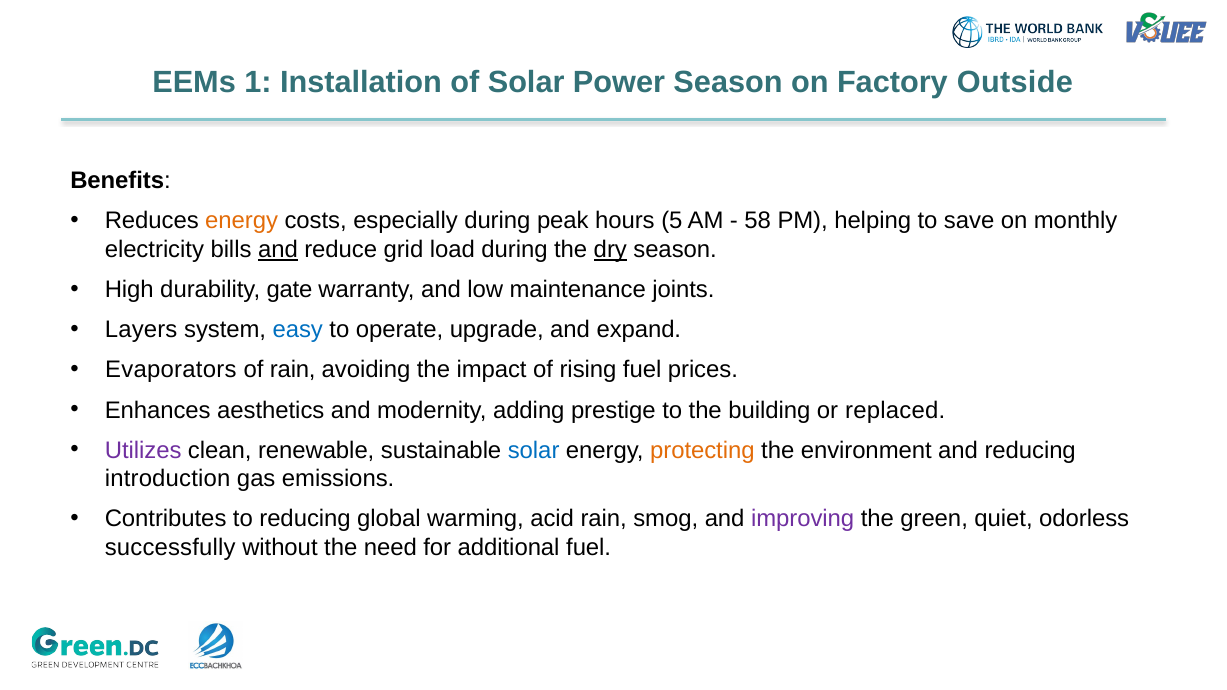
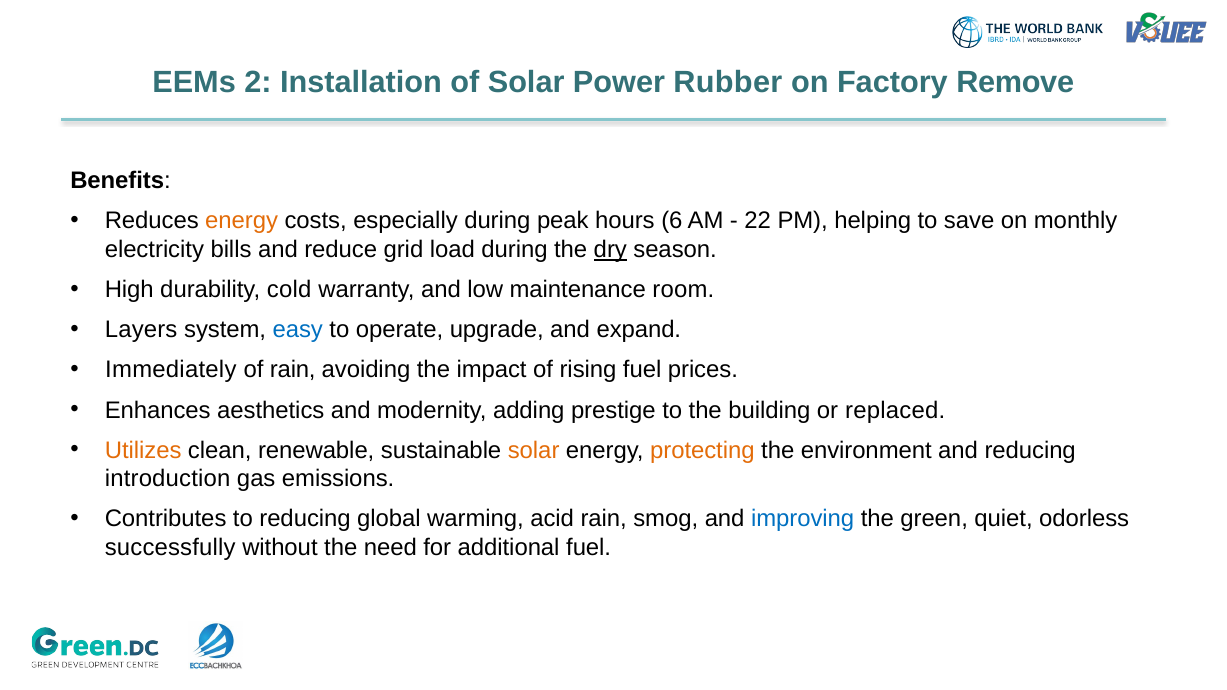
1: 1 -> 2 (258, 82)
Power Season: Season -> Rubber (728, 82)
Outside: Outside -> Remove (1015, 82)
5: 5 -> 6 (672, 221)
58: 58 -> 22 (758, 221)
and underline: present -> none (278, 250)
gate: gate -> cold (289, 290)
joints: joints -> room (683, 290)
Evaporators: Evaporators -> Immediately (171, 370)
Utilizes colour: purple -> orange (143, 450)
solar colour: blue -> orange (534, 450)
improving colour: purple -> blue (803, 519)
